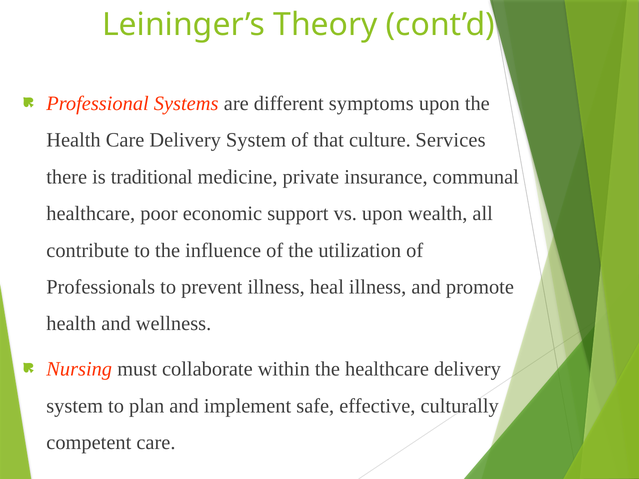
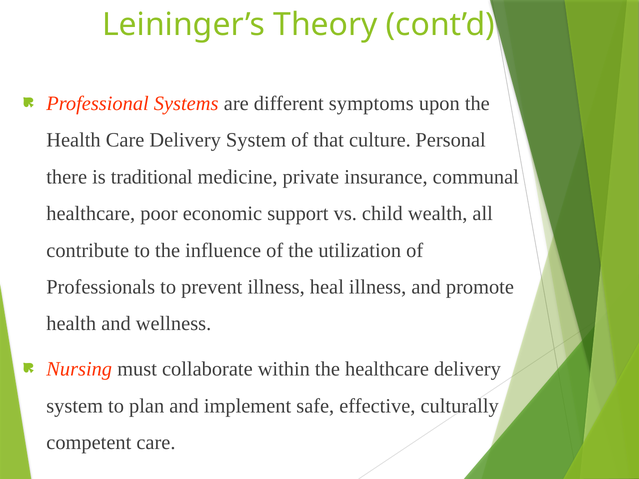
Services: Services -> Personal (451, 140)
vs upon: upon -> child (382, 214)
